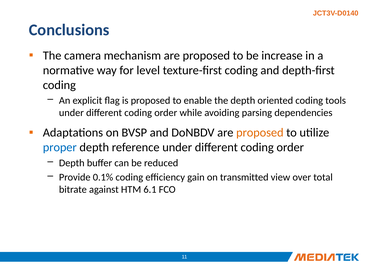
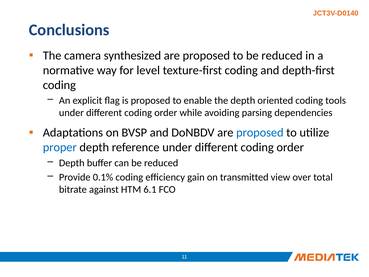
mechanism: mechanism -> synthesized (132, 55)
to be increase: increase -> reduced (282, 55)
proposed colour: orange -> blue (260, 133)
